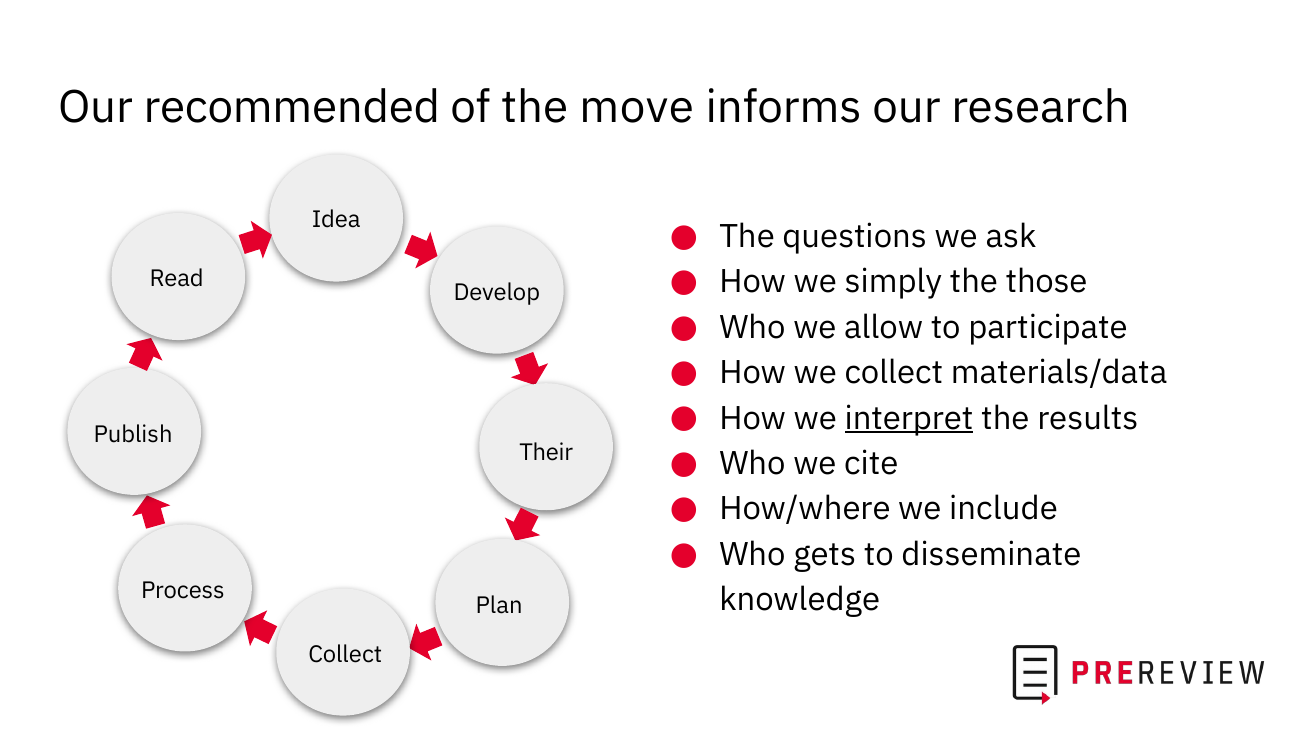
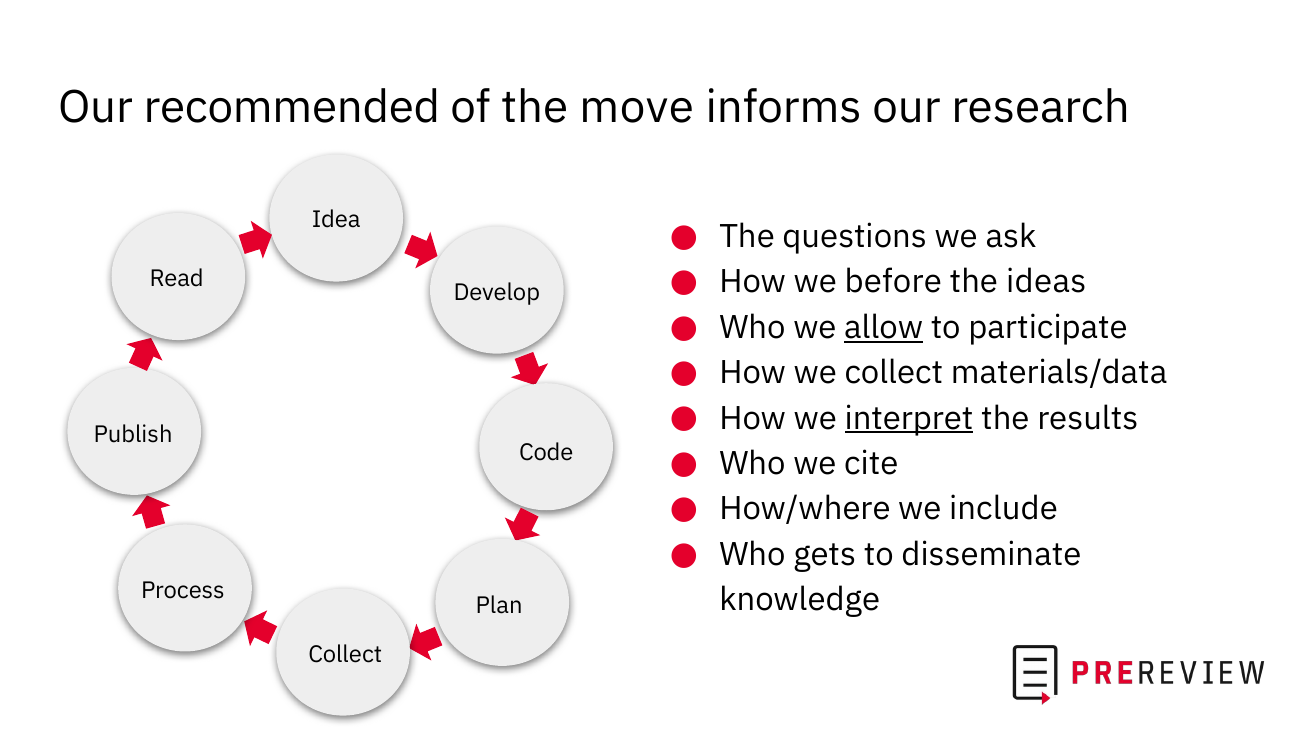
simply: simply -> before (893, 282)
those: those -> ideas (1046, 282)
allow underline: none -> present (884, 328)
Their: Their -> Code (546, 453)
